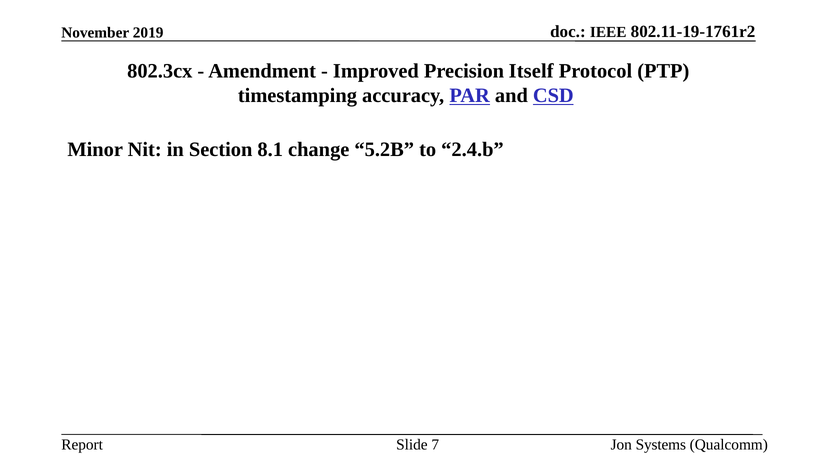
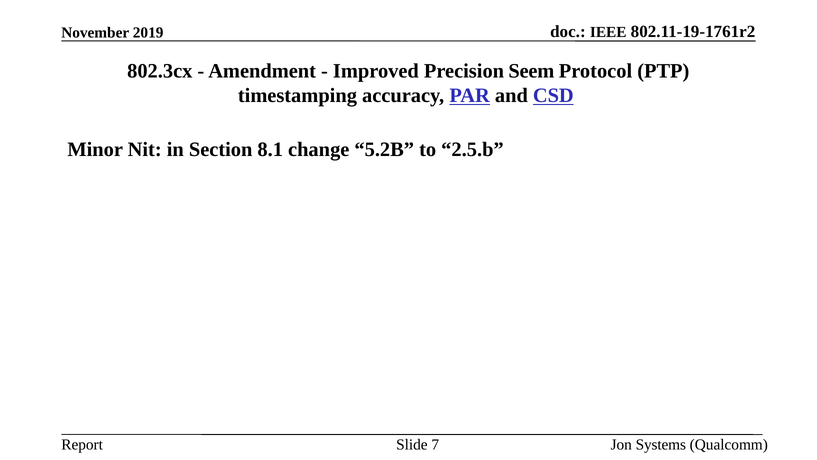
Itself: Itself -> Seem (531, 71)
2.4.b: 2.4.b -> 2.5.b (472, 150)
